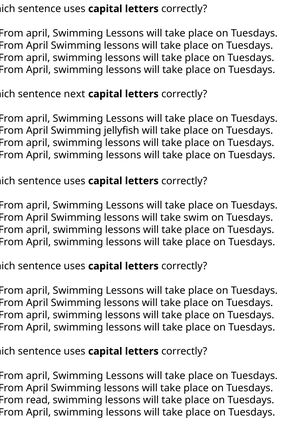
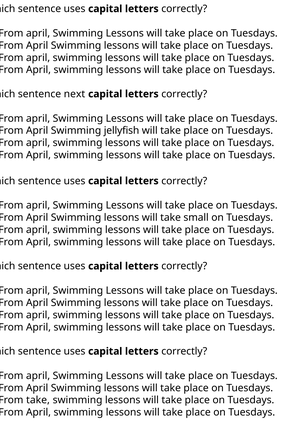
swim: swim -> small (196, 217)
read: read -> take (38, 400)
